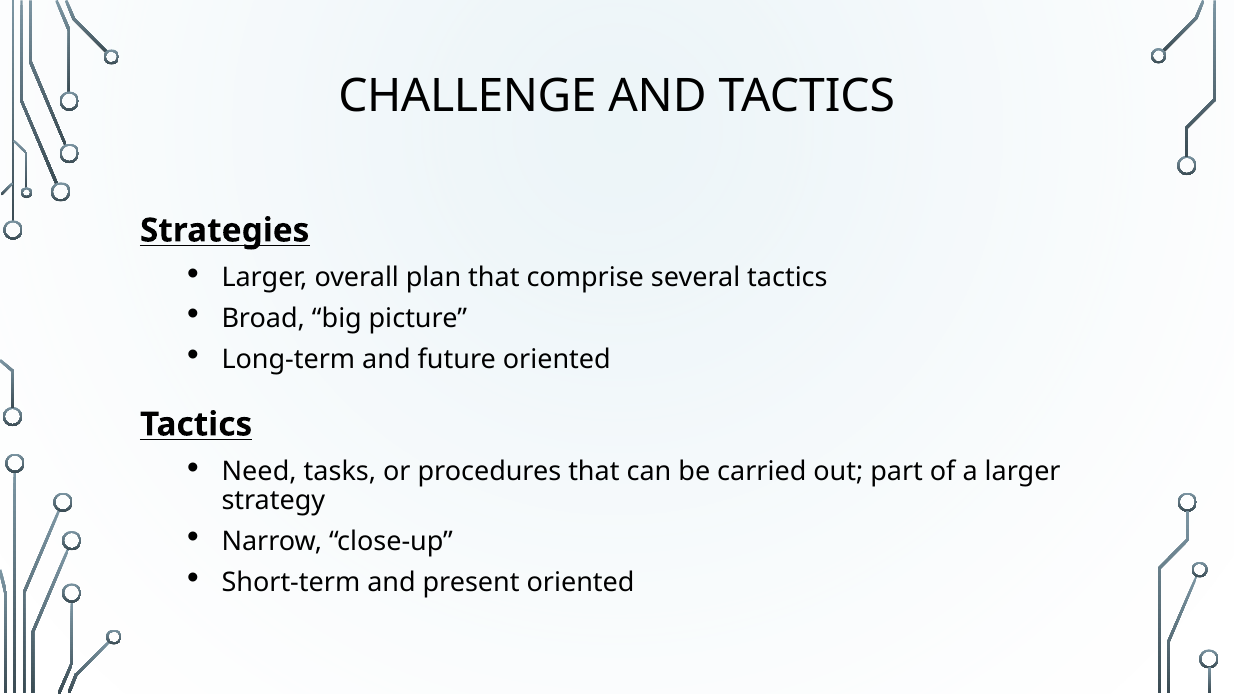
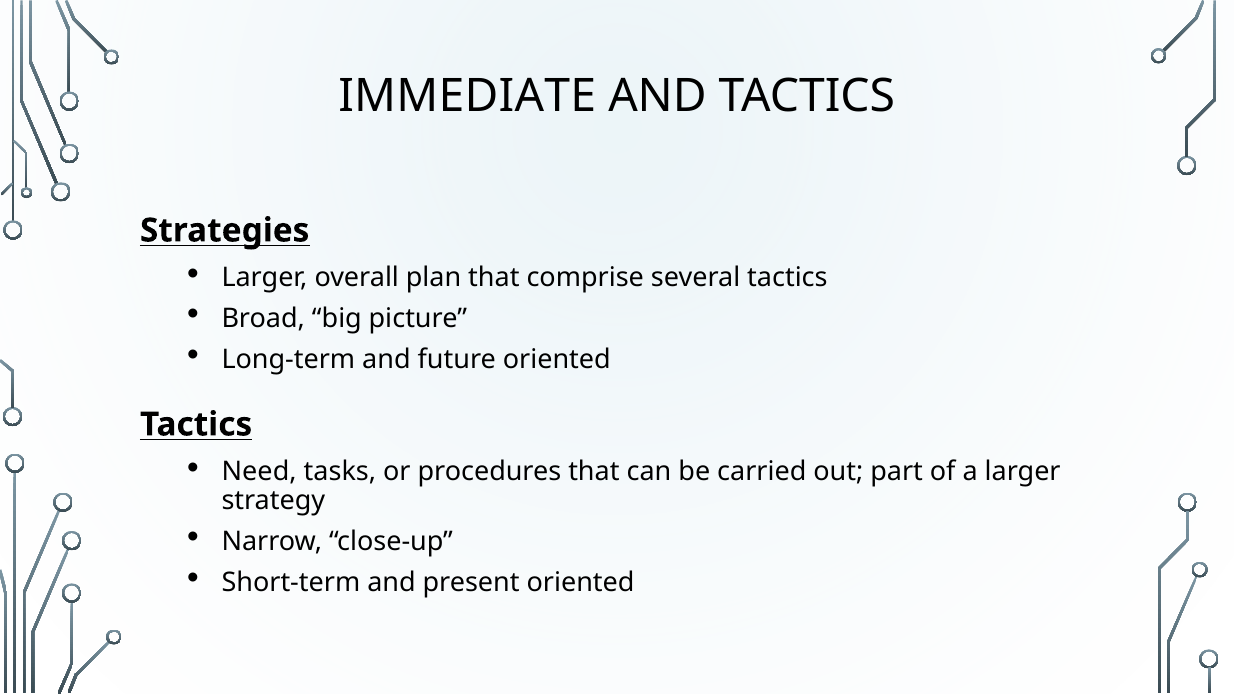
CHALLENGE: CHALLENGE -> IMMEDIATE (467, 96)
